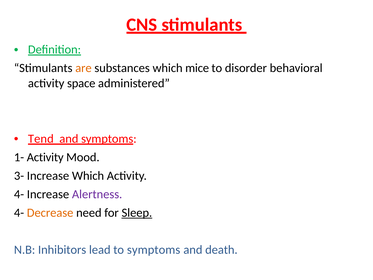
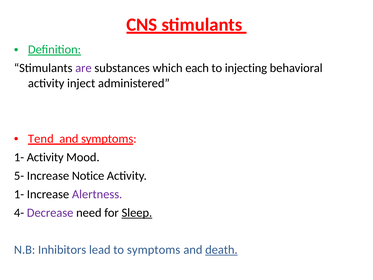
are colour: orange -> purple (83, 68)
mice: mice -> each (197, 68)
disorder: disorder -> injecting (246, 68)
space: space -> inject (81, 83)
3-: 3- -> 5- (19, 176)
Increase Which: Which -> Notice (88, 176)
4-: 4- -> 1- (19, 194)
Decrease colour: orange -> purple (50, 213)
death underline: none -> present (221, 250)
